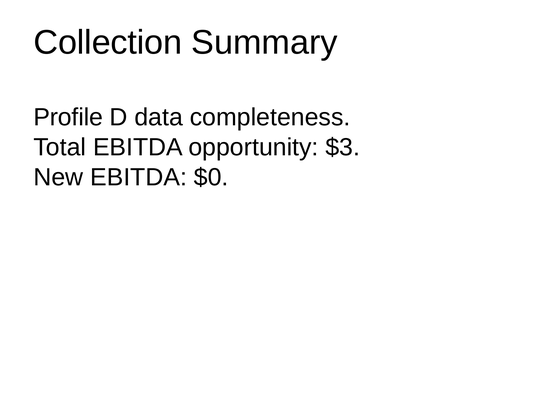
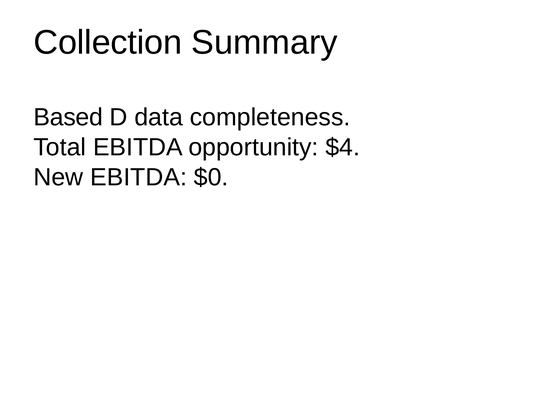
Profile: Profile -> Based (68, 117)
$3: $3 -> $4 (343, 147)
